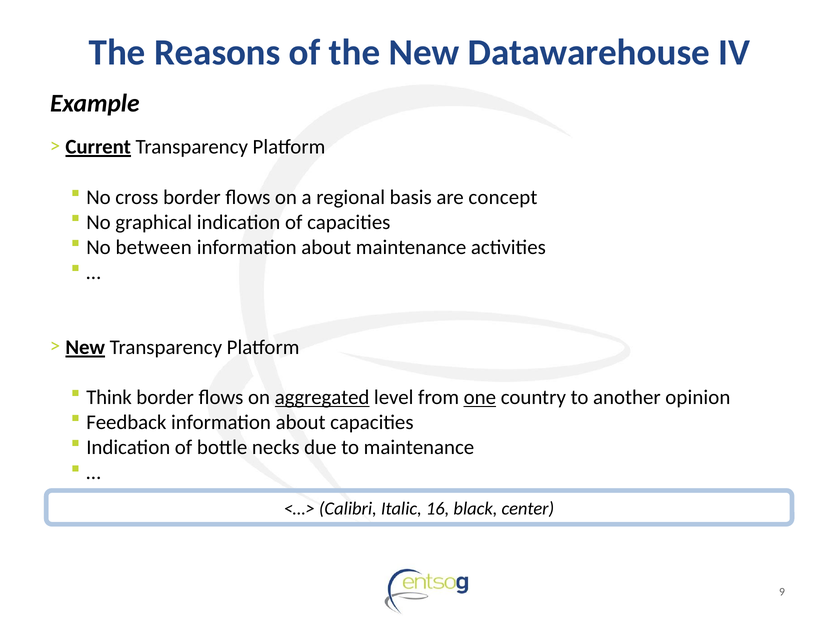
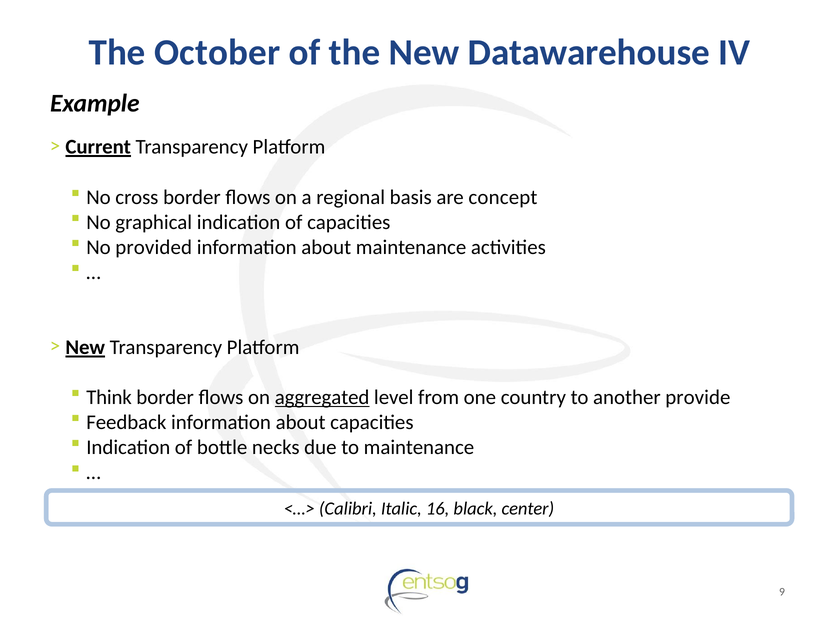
Reasons: Reasons -> October (217, 53)
between: between -> provided (154, 247)
one underline: present -> none (480, 398)
opinion: opinion -> provide (698, 398)
